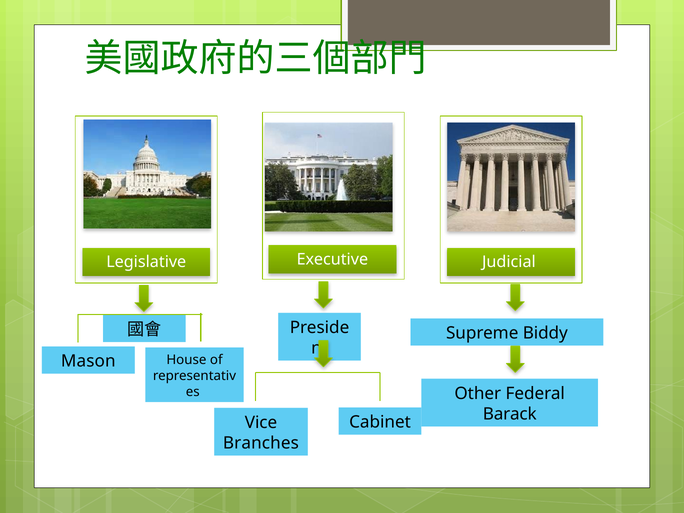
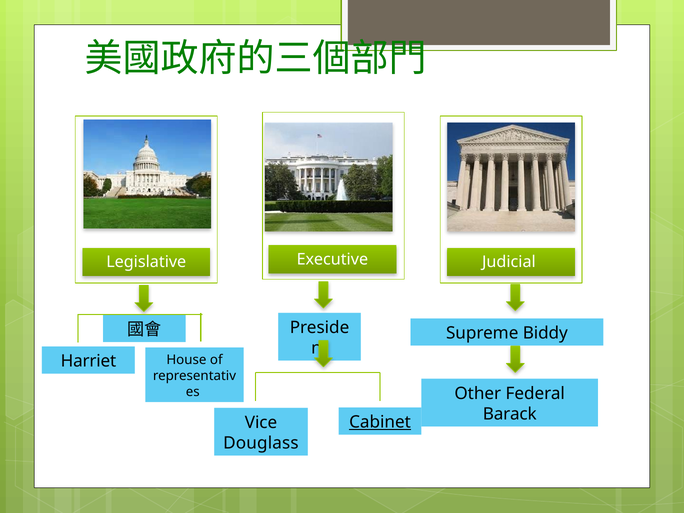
Mason: Mason -> Harriet (88, 361)
Cabinet underline: none -> present (380, 422)
Branches: Branches -> Douglass (261, 443)
